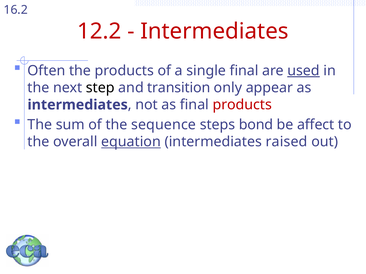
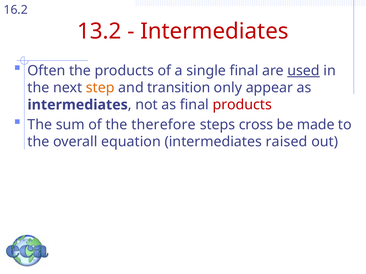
12.2: 12.2 -> 13.2 (99, 31)
step colour: black -> orange (100, 88)
sequence: sequence -> therefore (164, 125)
bond: bond -> cross (256, 125)
affect: affect -> made (316, 125)
equation underline: present -> none (131, 142)
